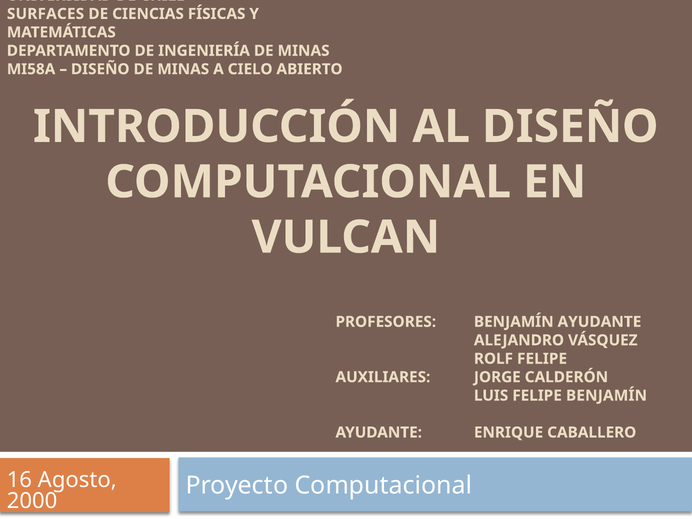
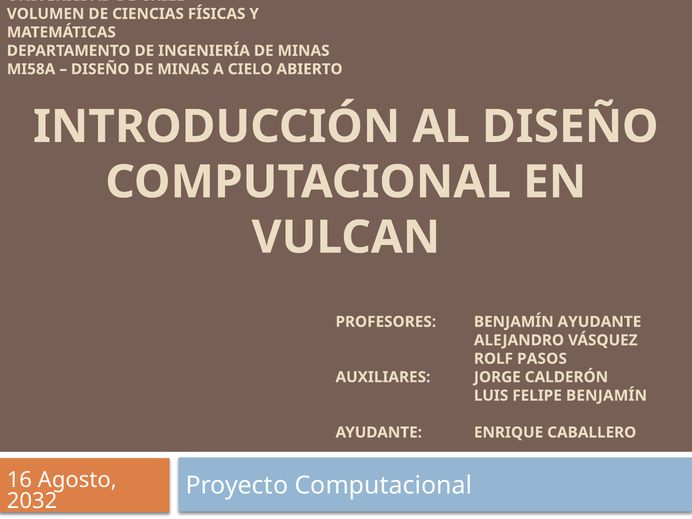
SURFACES: SURFACES -> VOLUMEN (46, 14)
ROLF FELIPE: FELIPE -> PASOS (542, 359)
2000: 2000 -> 2032 (32, 501)
